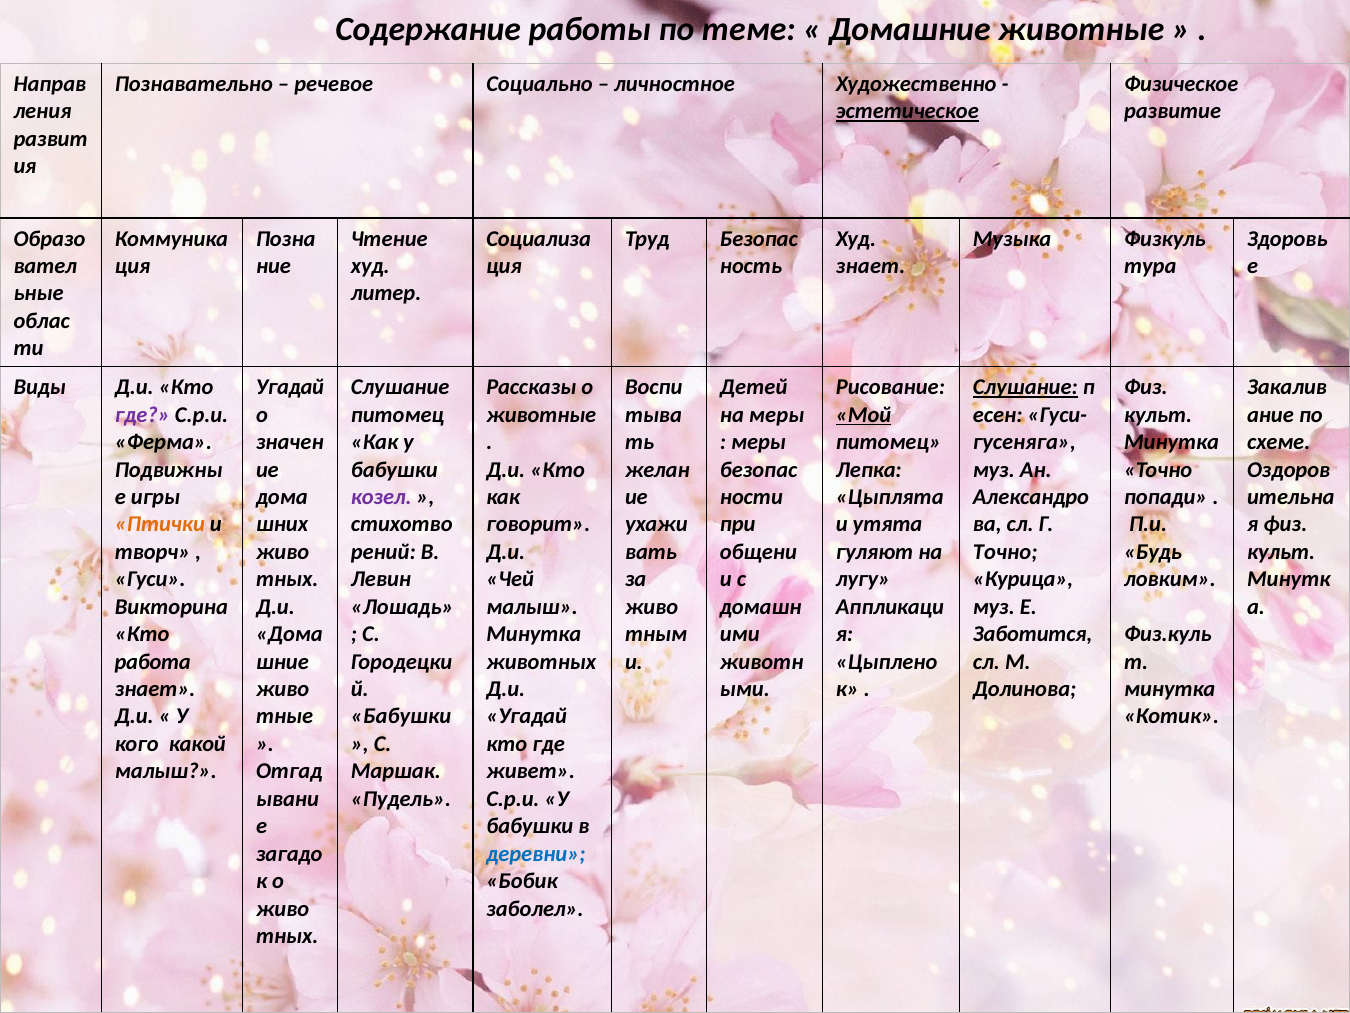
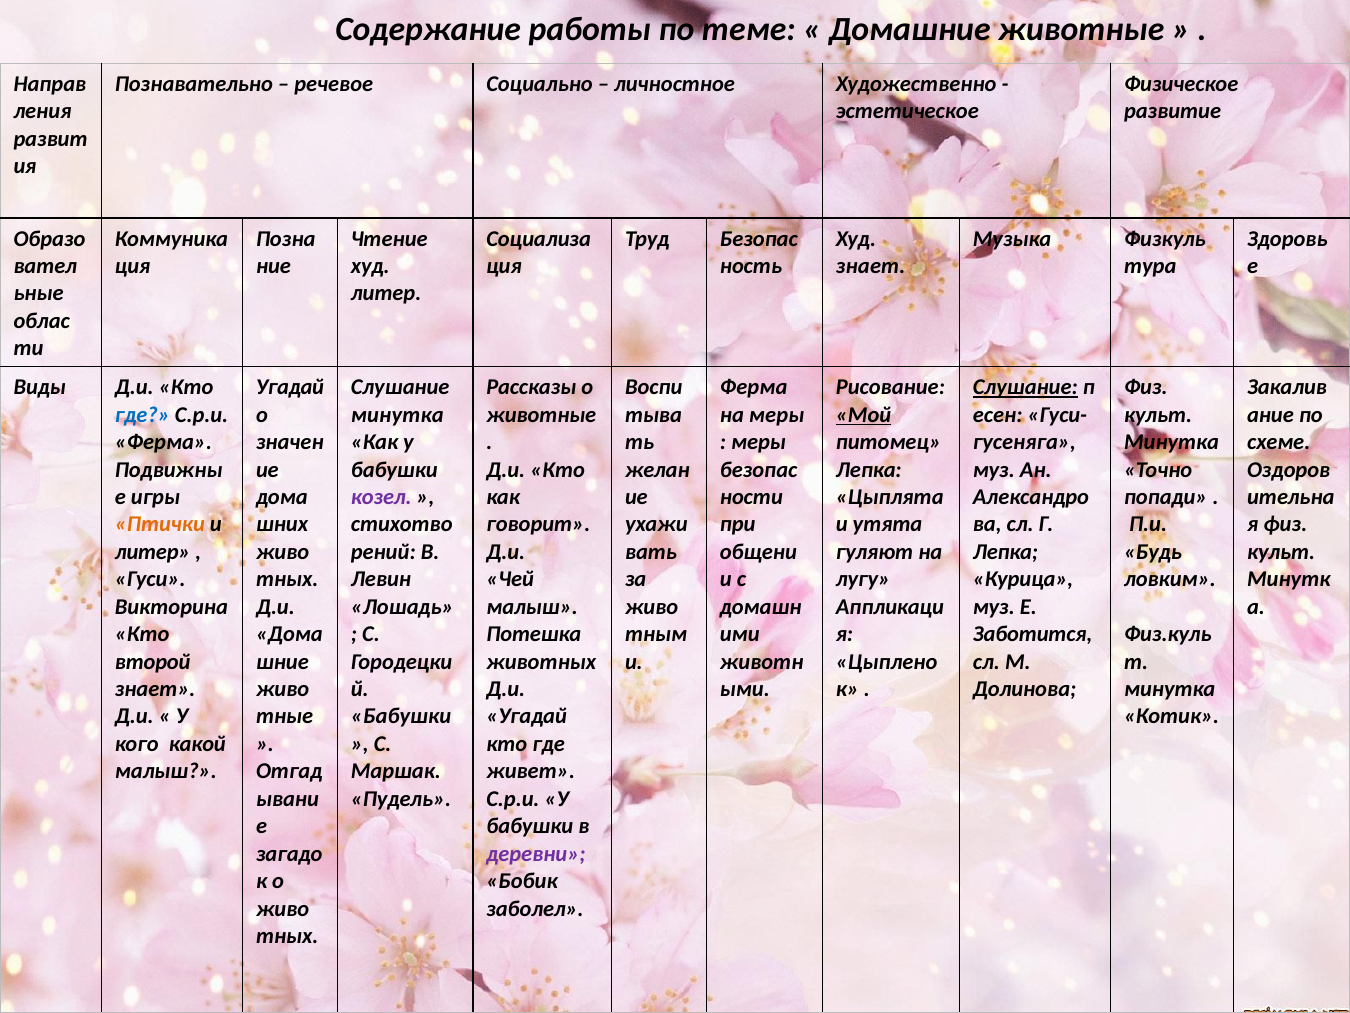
эстетическое underline: present -> none (907, 111)
Детей: Детей -> Ферма (754, 387)
где colour: purple -> blue (142, 415)
питомец: питомец -> минутка (397, 415)
творч: творч -> литер (153, 552)
Точно: Точно -> Лепка (1005, 552)
Минутка: Минутка -> Потешка (534, 634)
работа: работа -> второй (153, 661)
деревни colour: blue -> purple (536, 853)
